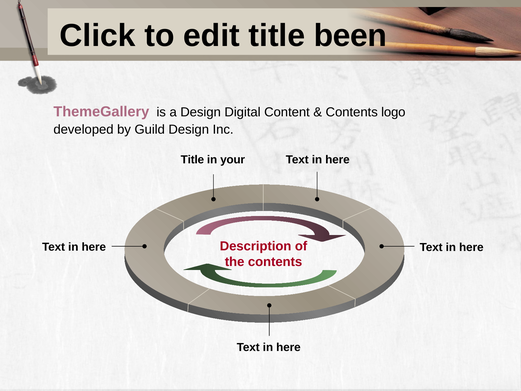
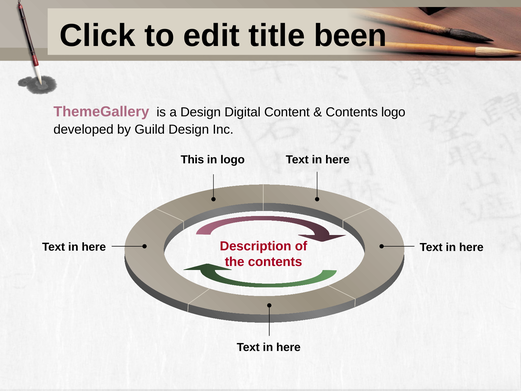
Title: Title -> This (192, 160)
in your: your -> logo (233, 160)
